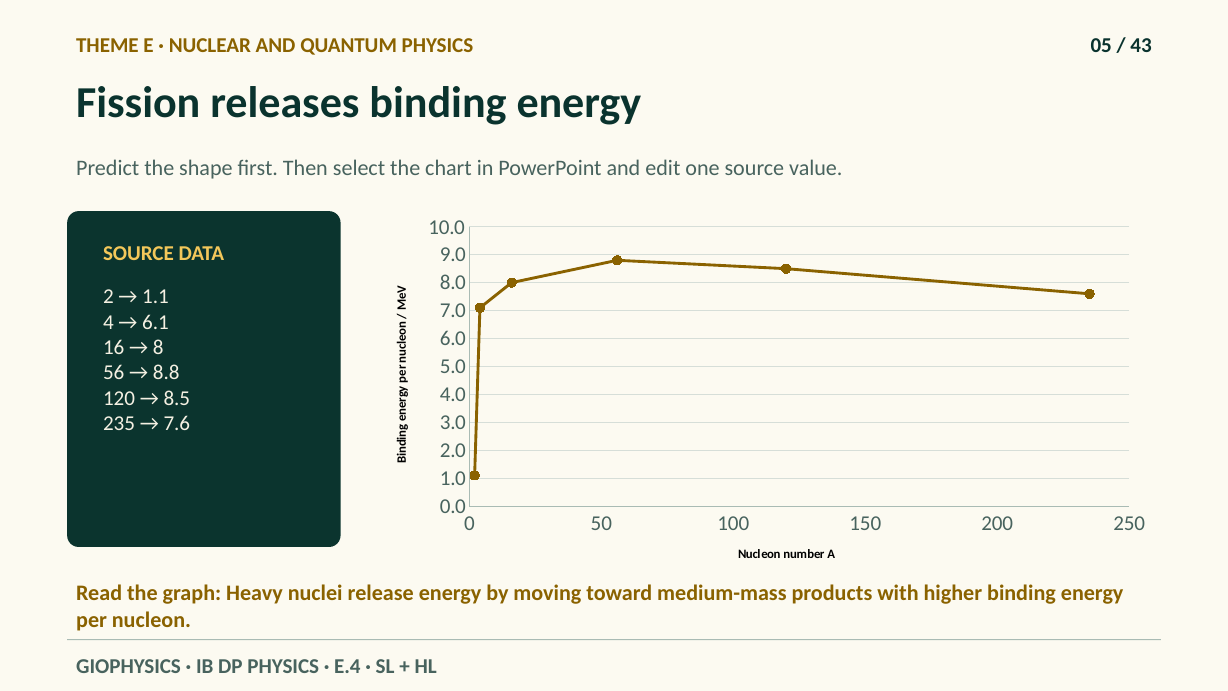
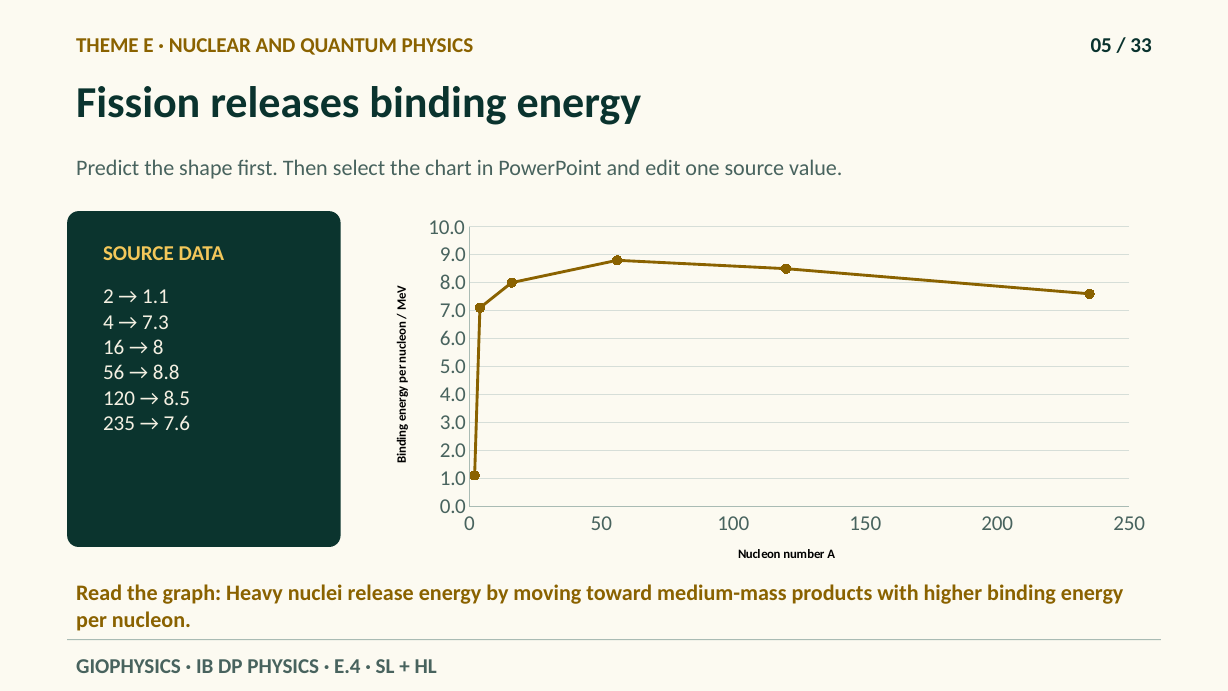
43: 43 -> 33 (1141, 46)
6.1: 6.1 -> 7.3 (156, 322)
